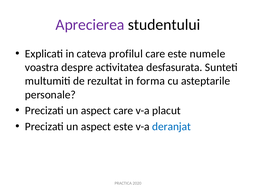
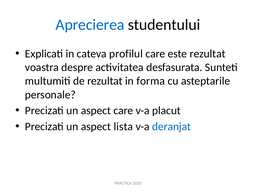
Aprecierea colour: purple -> blue (90, 25)
este numele: numele -> rezultat (208, 54)
aspect este: este -> lista (123, 127)
